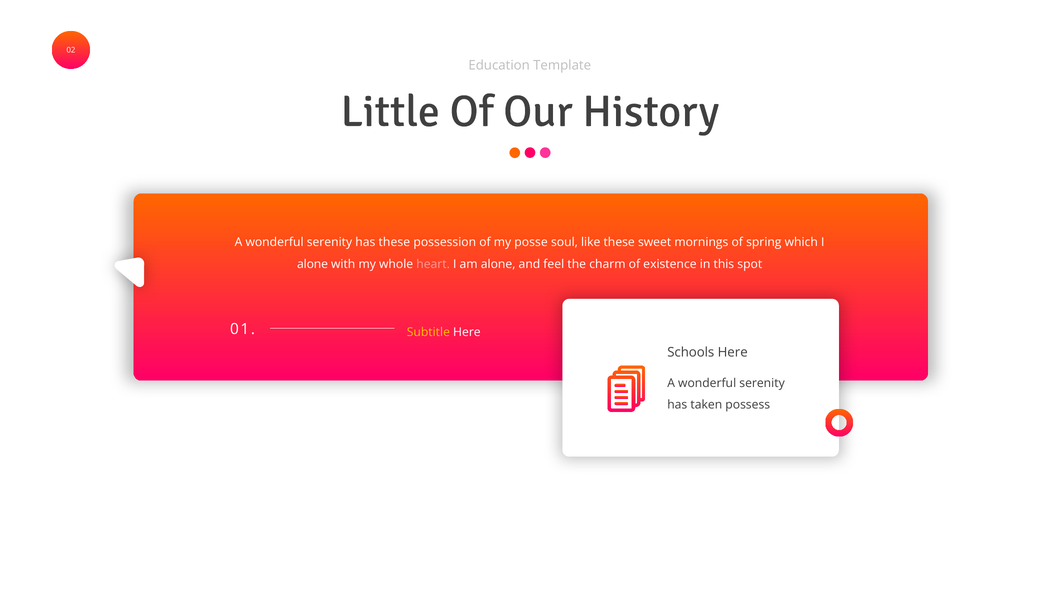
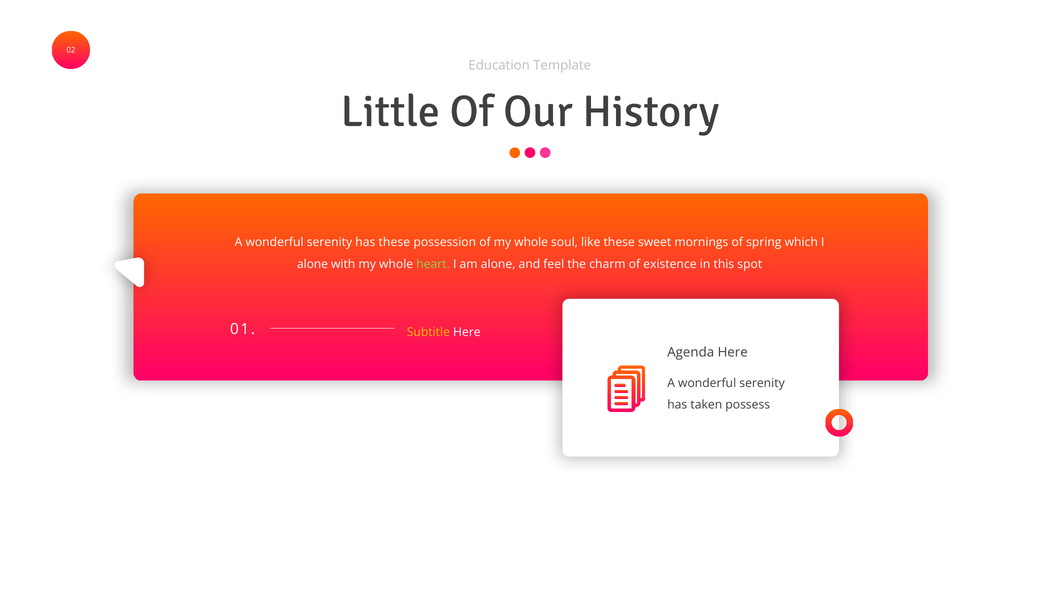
of my posse: posse -> whole (531, 242)
heart colour: pink -> light green (433, 264)
Schools: Schools -> Agenda (691, 352)
